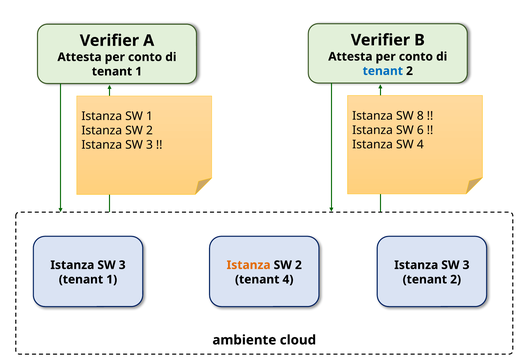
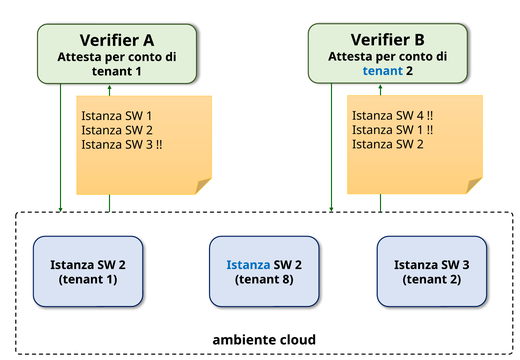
8: 8 -> 4 (420, 116)
6: 6 -> 1 (420, 130)
4: 4 -> 2 (420, 145)
3: 3 -> 2 (122, 265)
Istanza colour: orange -> blue (249, 265)
tenant 4: 4 -> 8 (288, 279)
